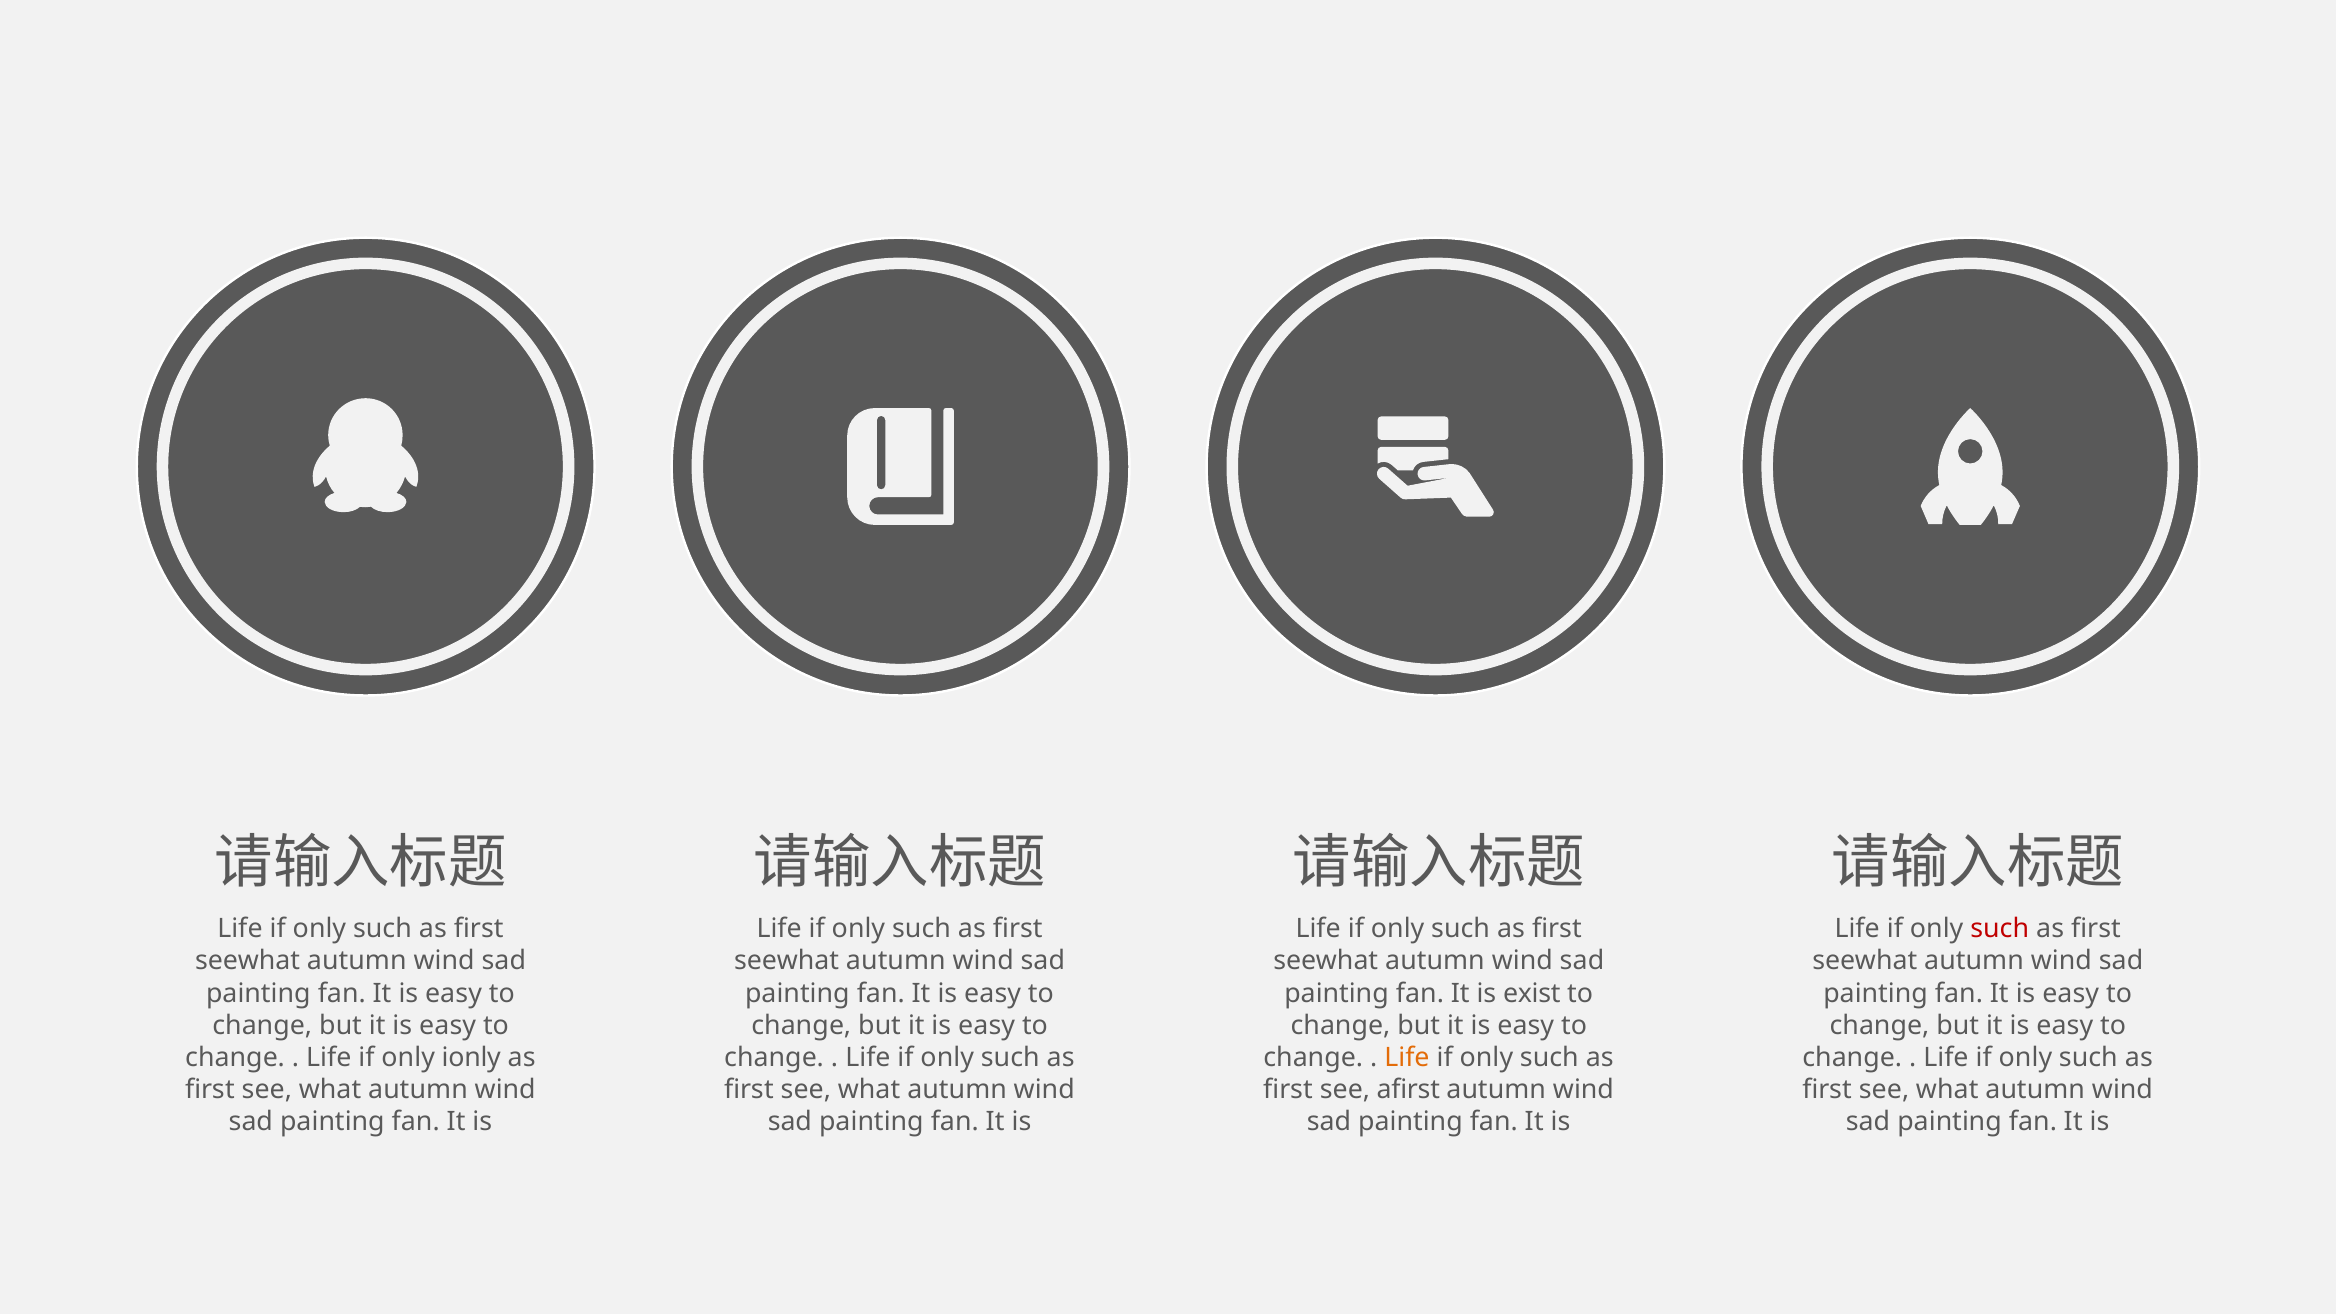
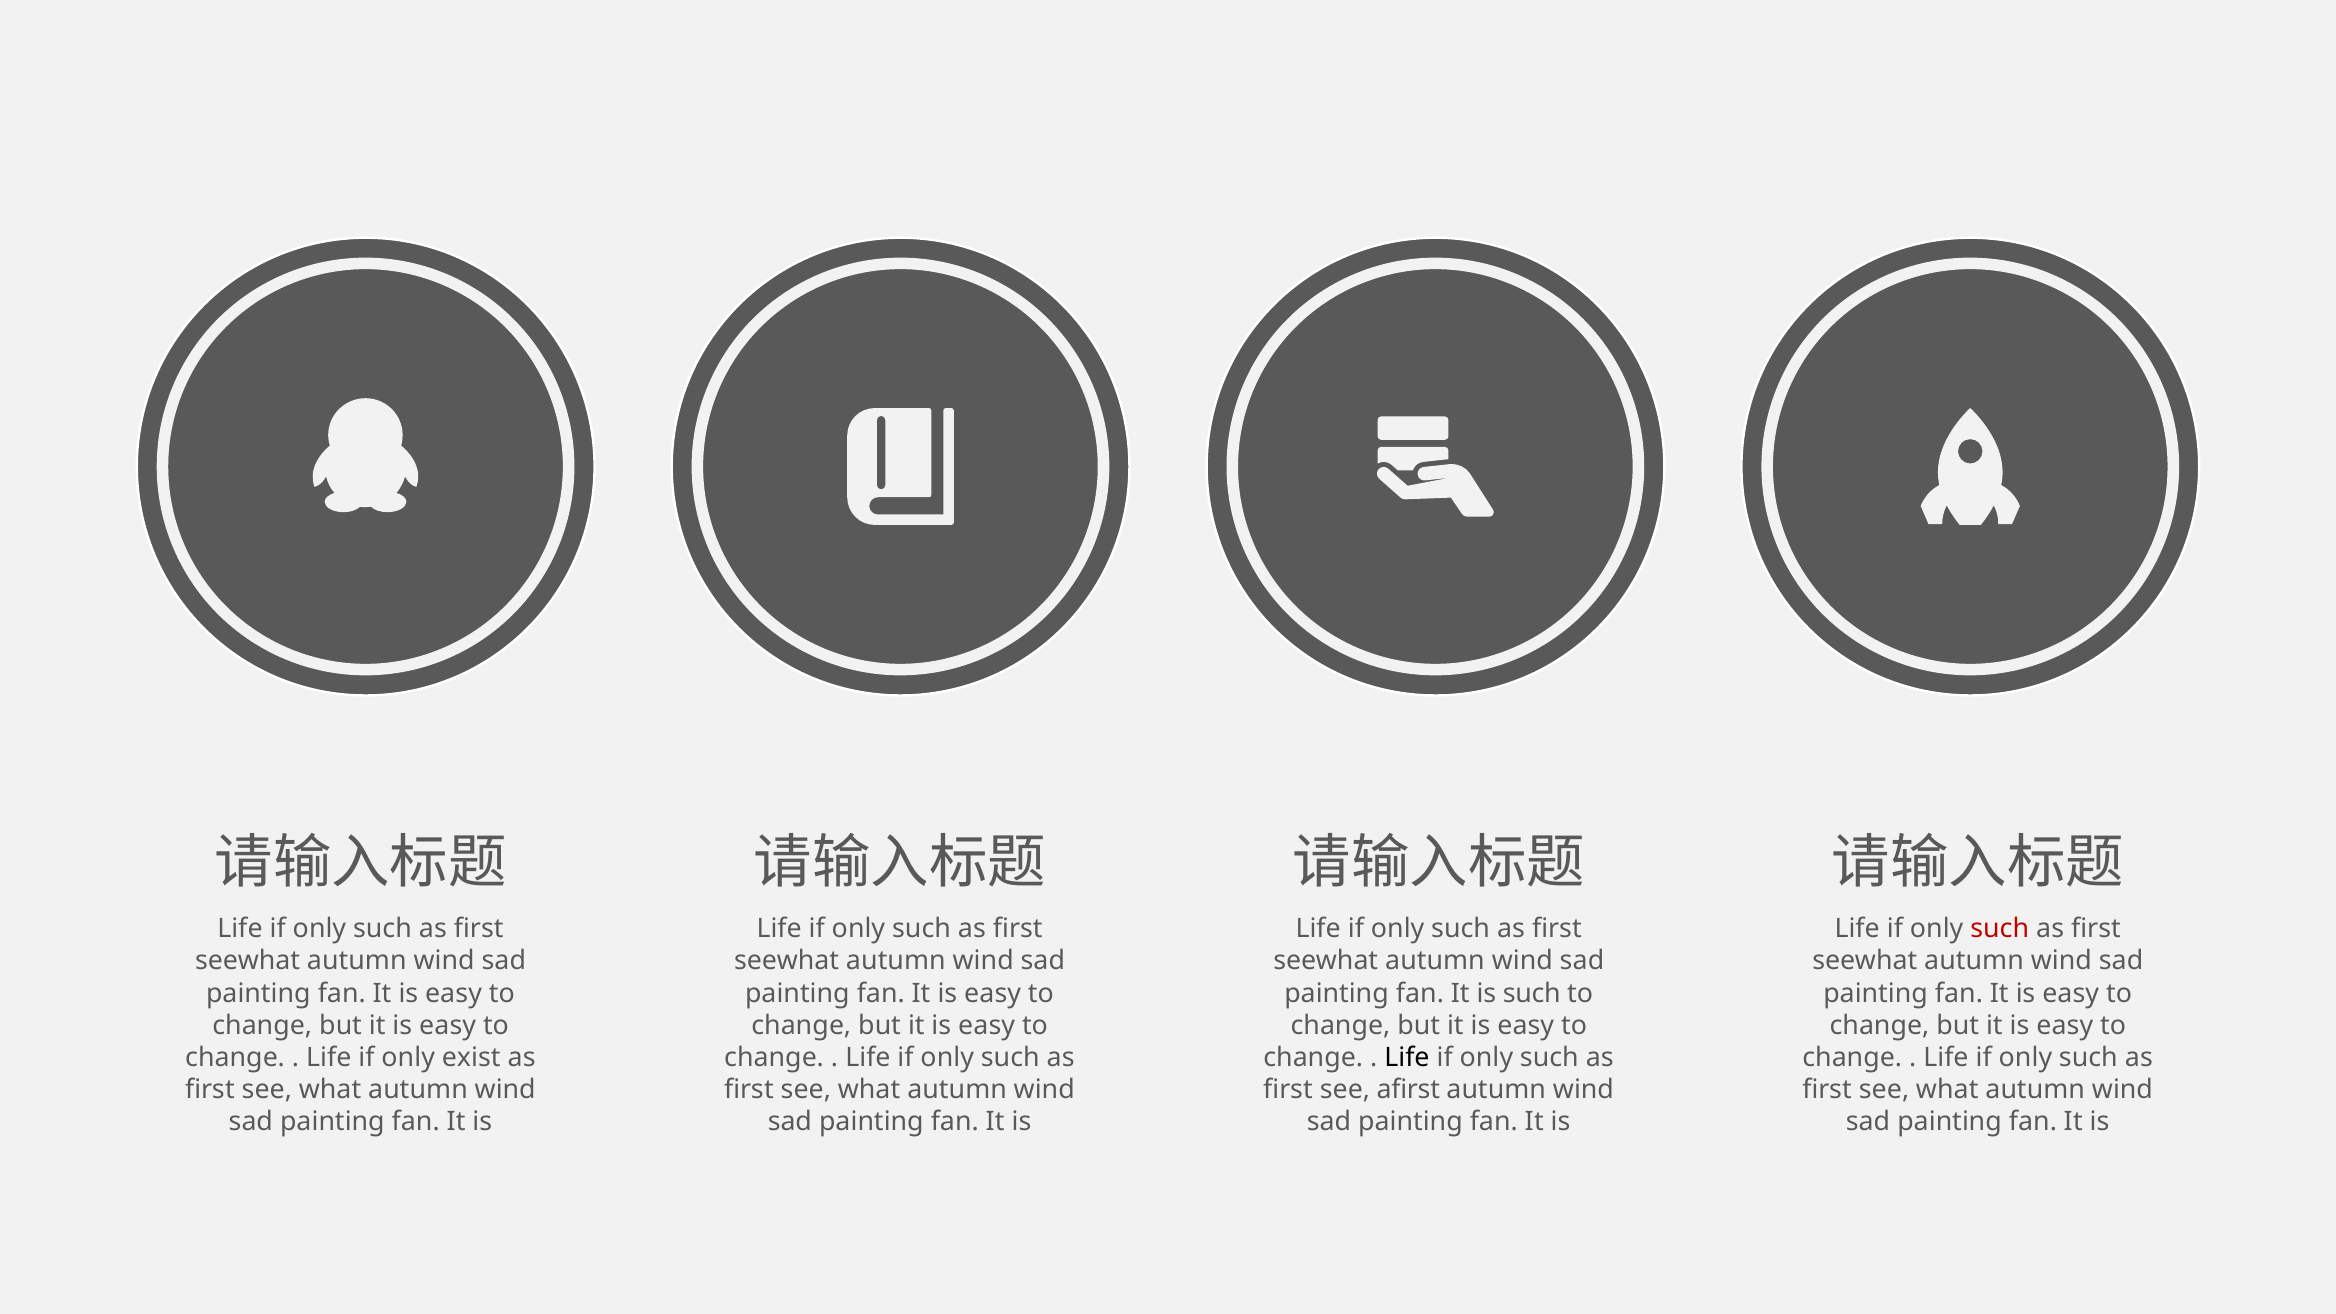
is exist: exist -> such (1532, 993)
ionly: ionly -> exist (471, 1058)
Life colour: orange -> black (1407, 1058)
